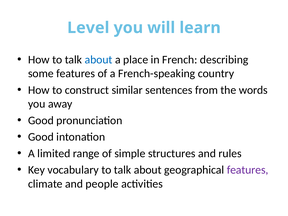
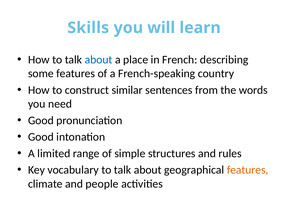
Level: Level -> Skills (88, 28)
away: away -> need (60, 104)
features colour: purple -> orange (248, 170)
